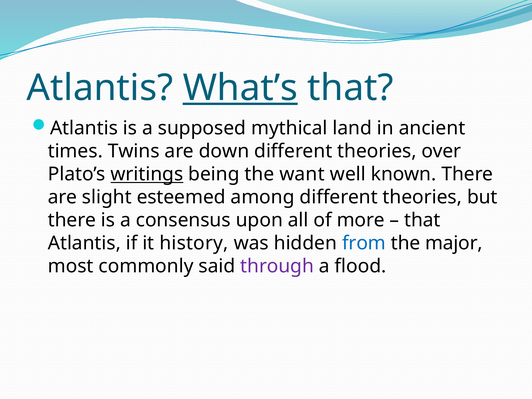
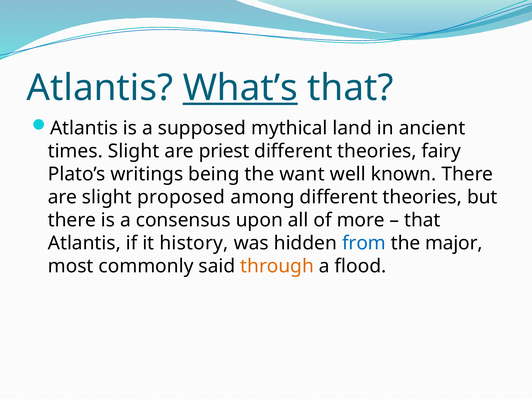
times Twins: Twins -> Slight (134, 151)
down: down -> priest (224, 151)
over: over -> fairy (441, 151)
writings underline: present -> none (147, 174)
esteemed: esteemed -> proposed (181, 197)
through colour: purple -> orange (277, 266)
